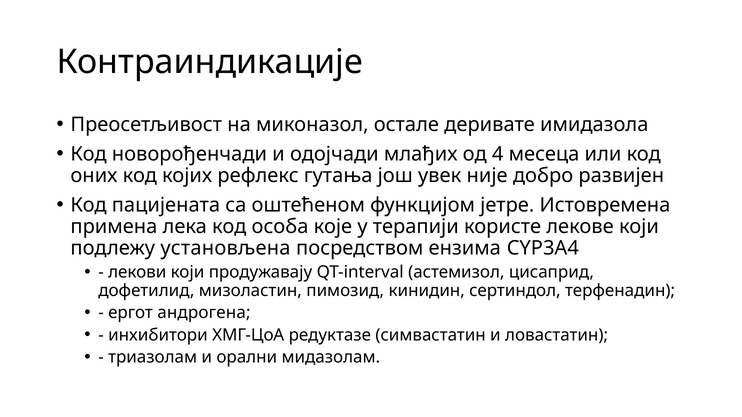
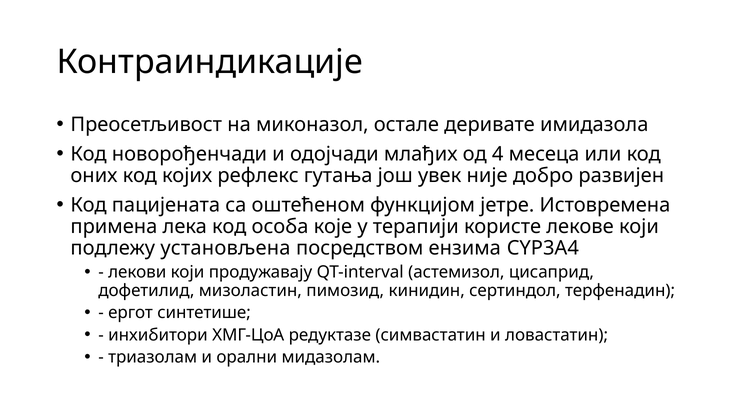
андрогена: андрогена -> синтетише (204, 313)
